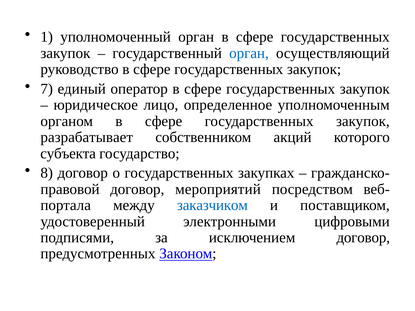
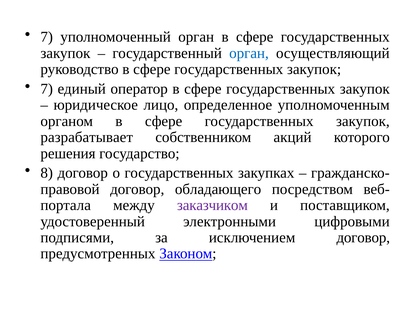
1: 1 -> 7 (47, 37)
субъекта: субъекта -> решения (68, 154)
мероприятий: мероприятий -> обладающего (218, 189)
заказчиком colour: blue -> purple (212, 205)
